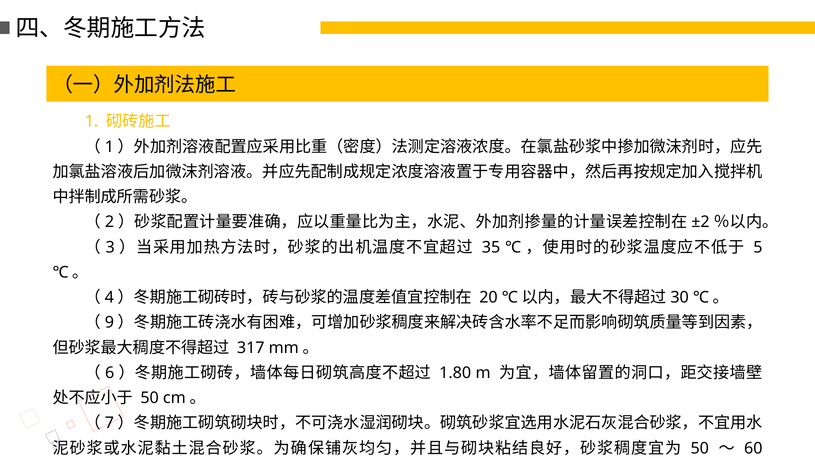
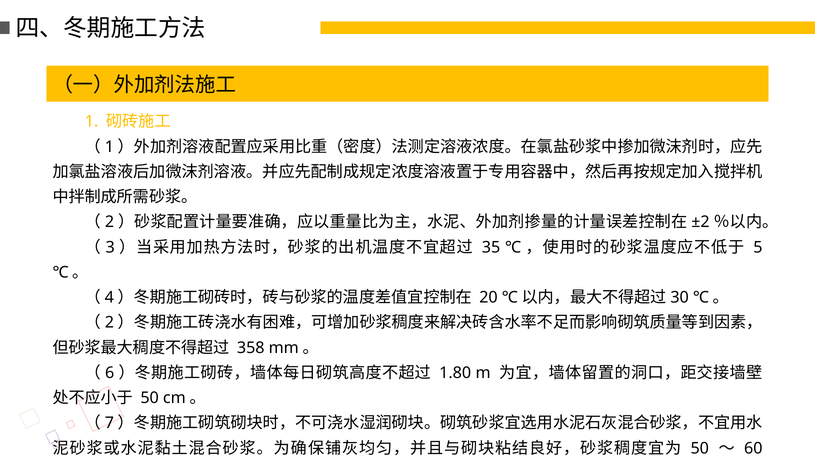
9: 9 -> 2 (109, 323)
317: 317 -> 358 (251, 348)
